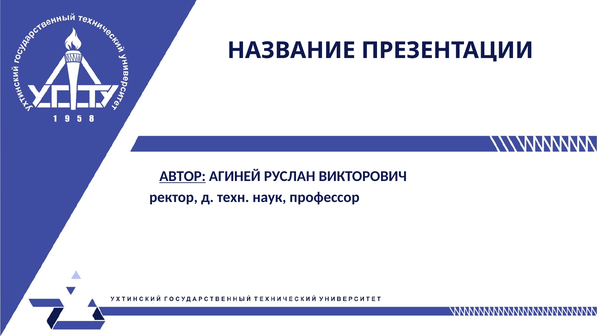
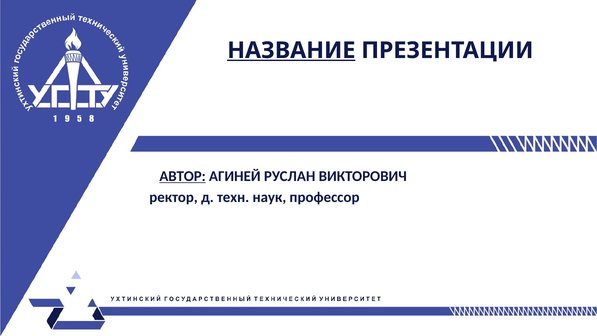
НАЗВАНИЕ underline: none -> present (291, 50)
